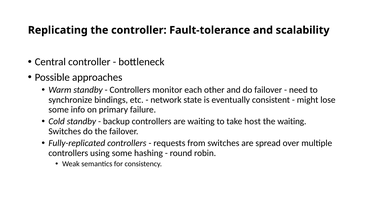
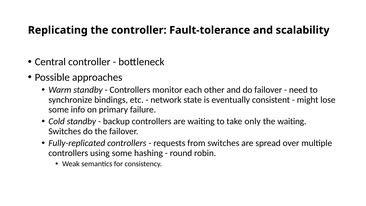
host: host -> only (253, 121)
